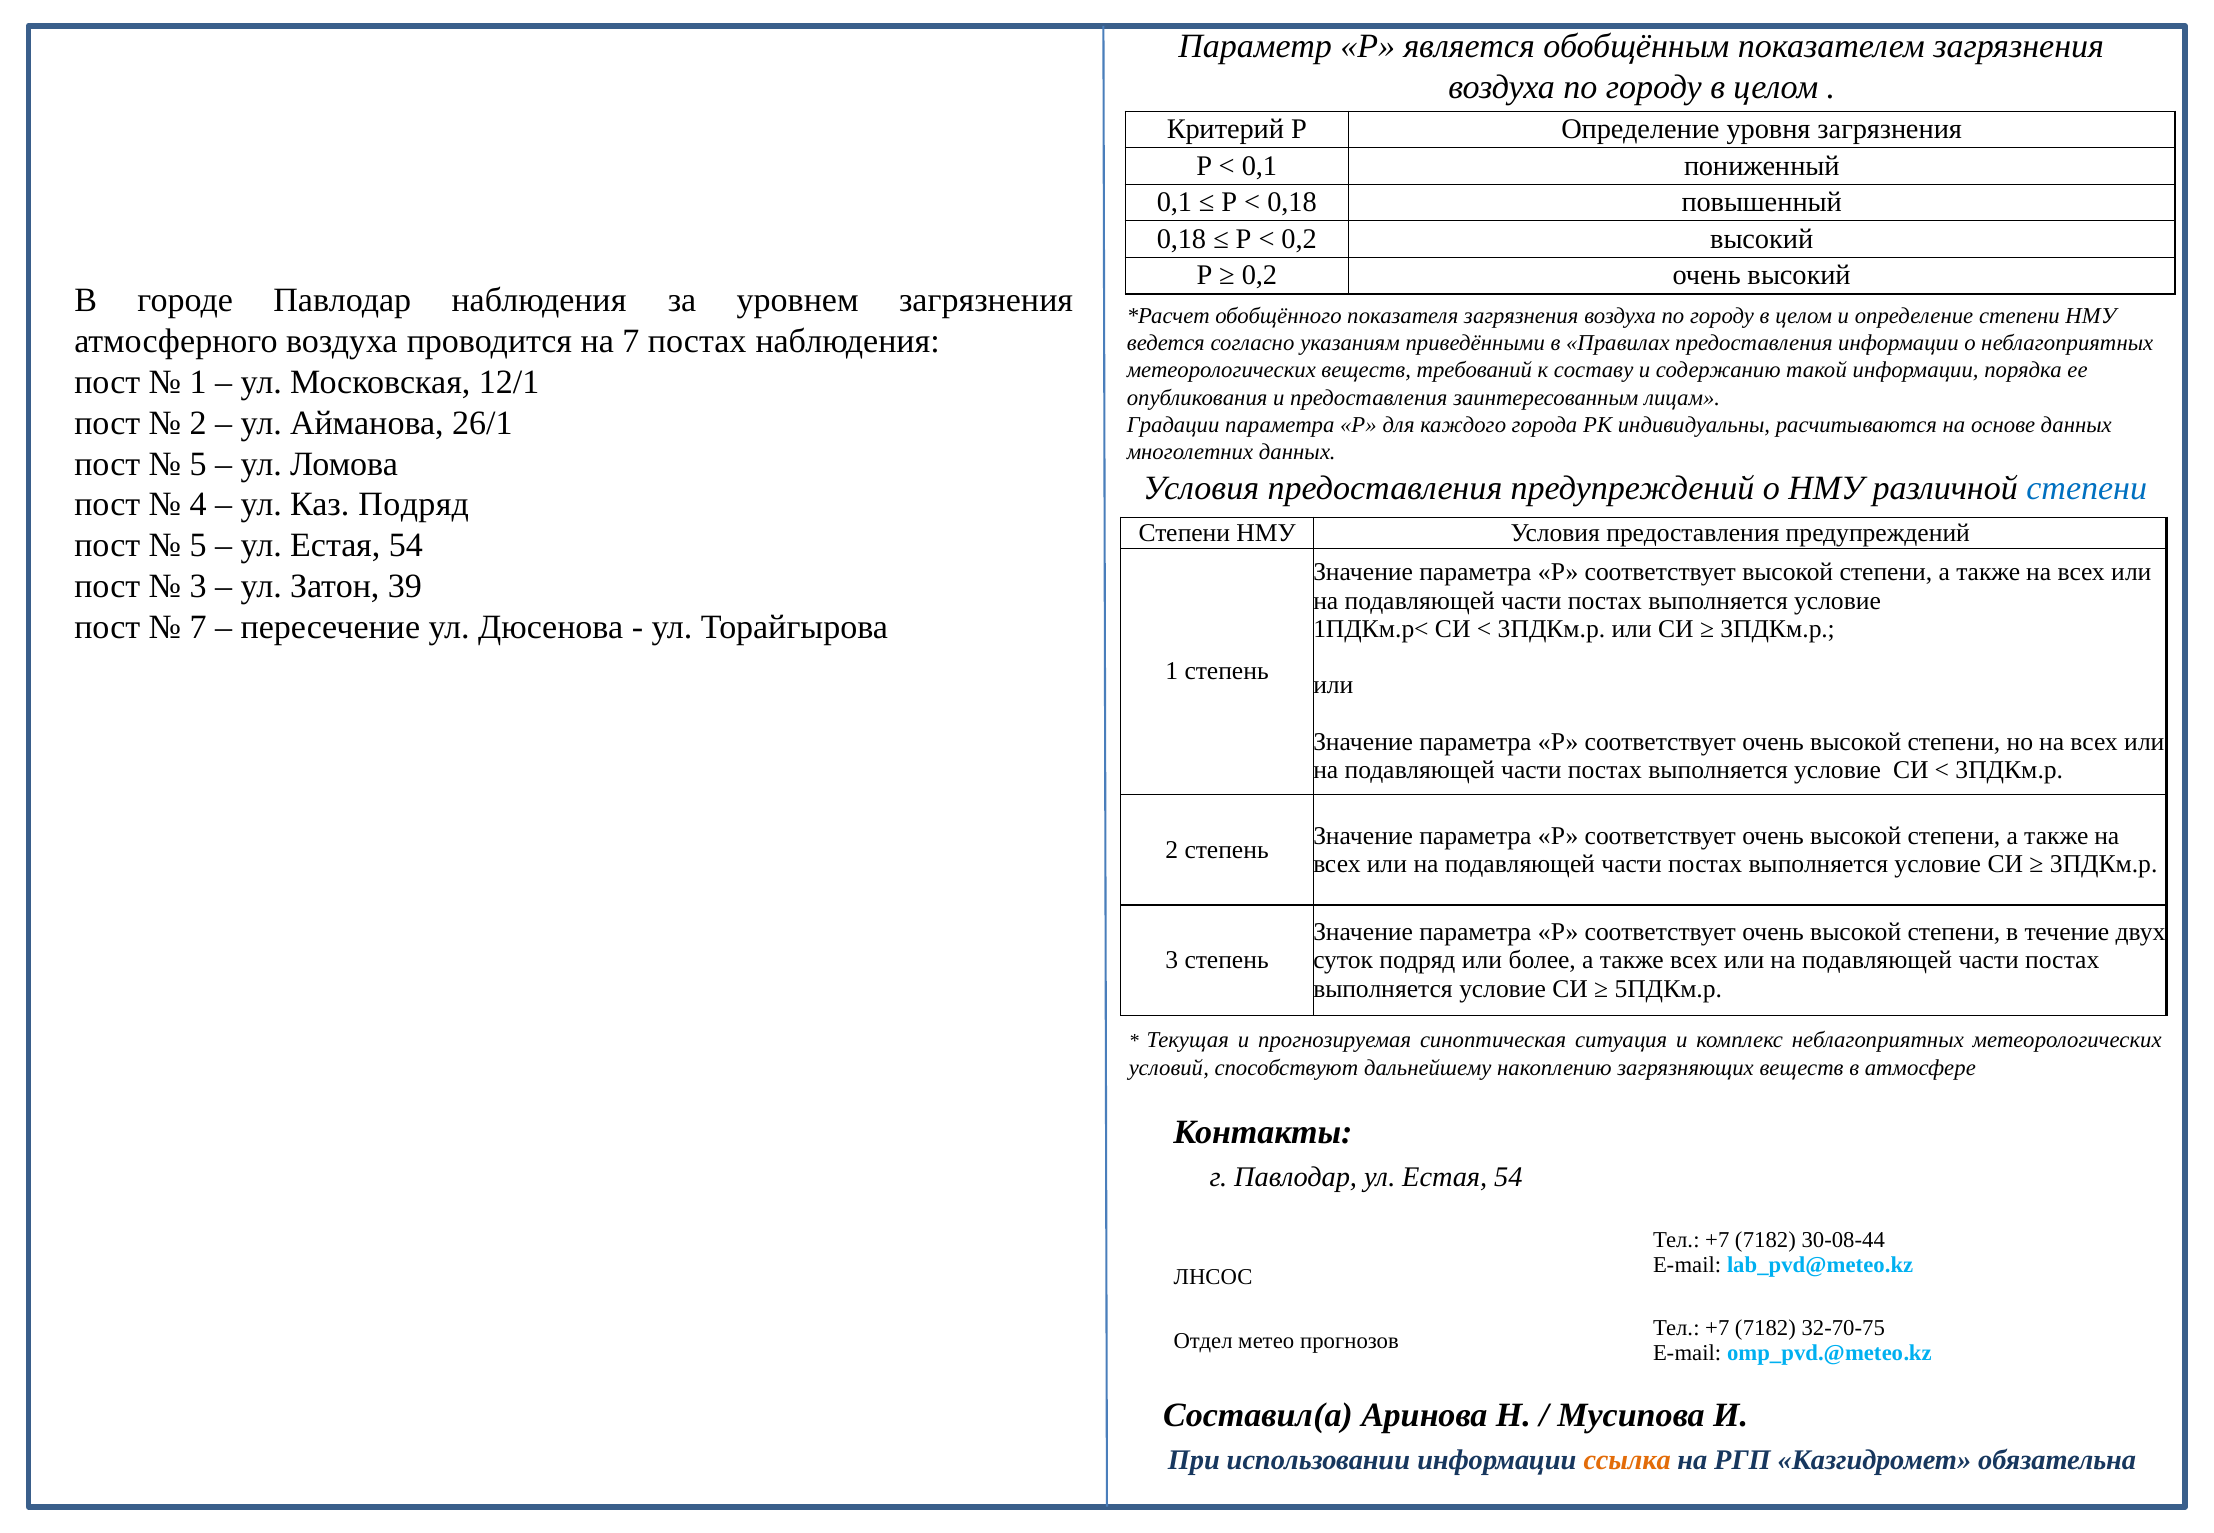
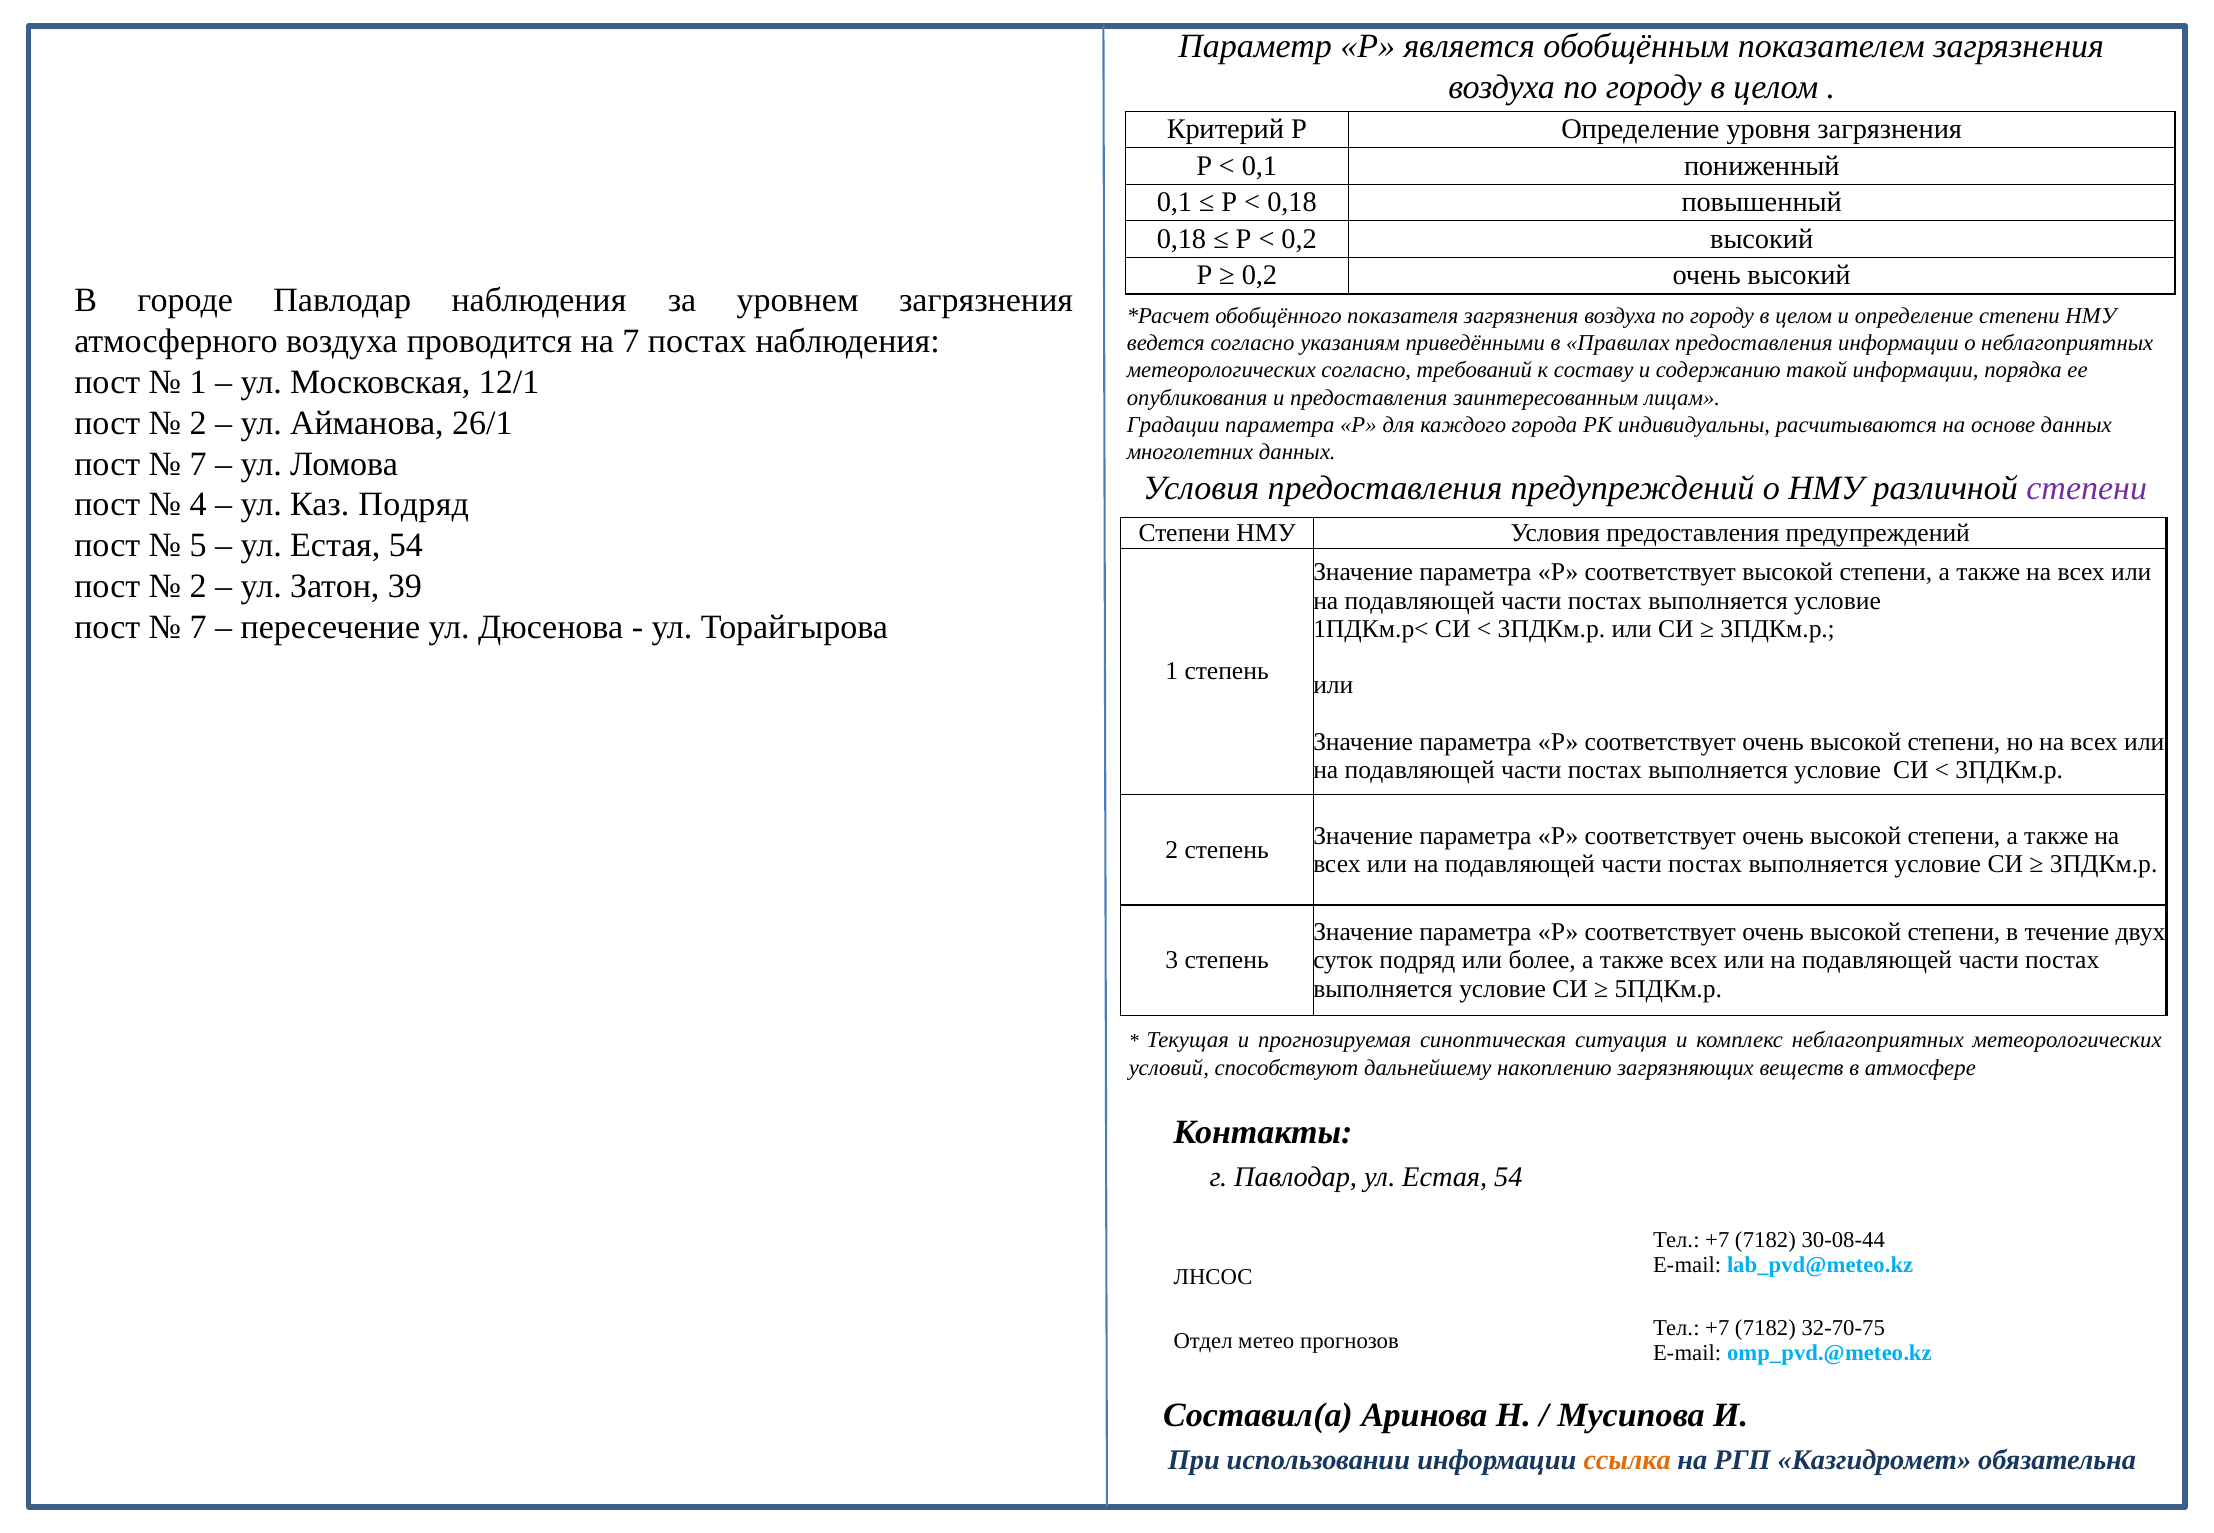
метеорологических веществ: веществ -> согласно (1366, 370)
5: 5 -> 7 (198, 464)
степени colour: blue -> purple (2087, 488)
3: 3 -> 2 (198, 586)
